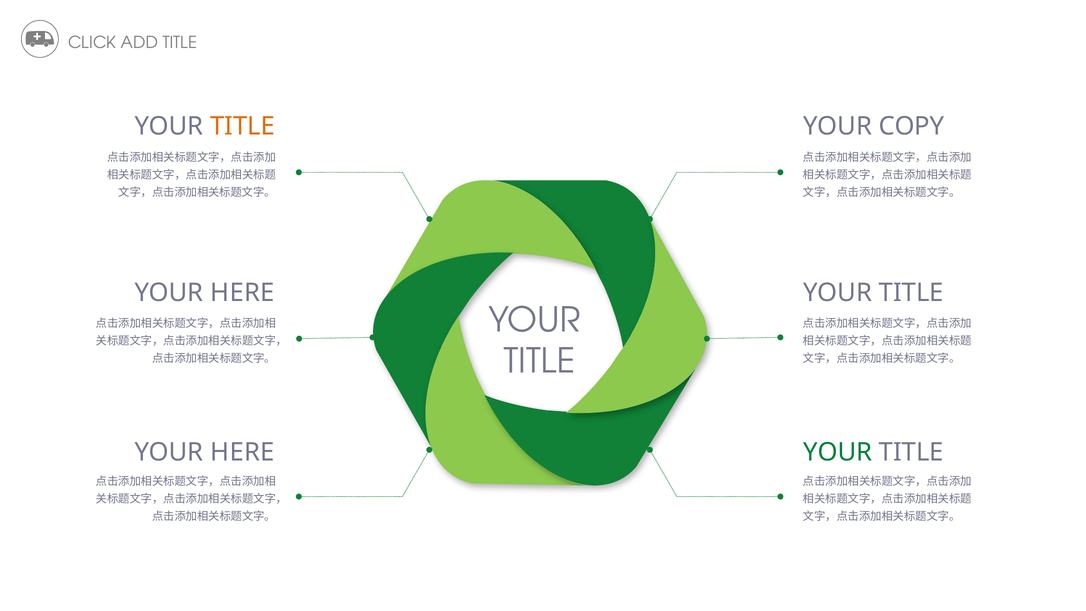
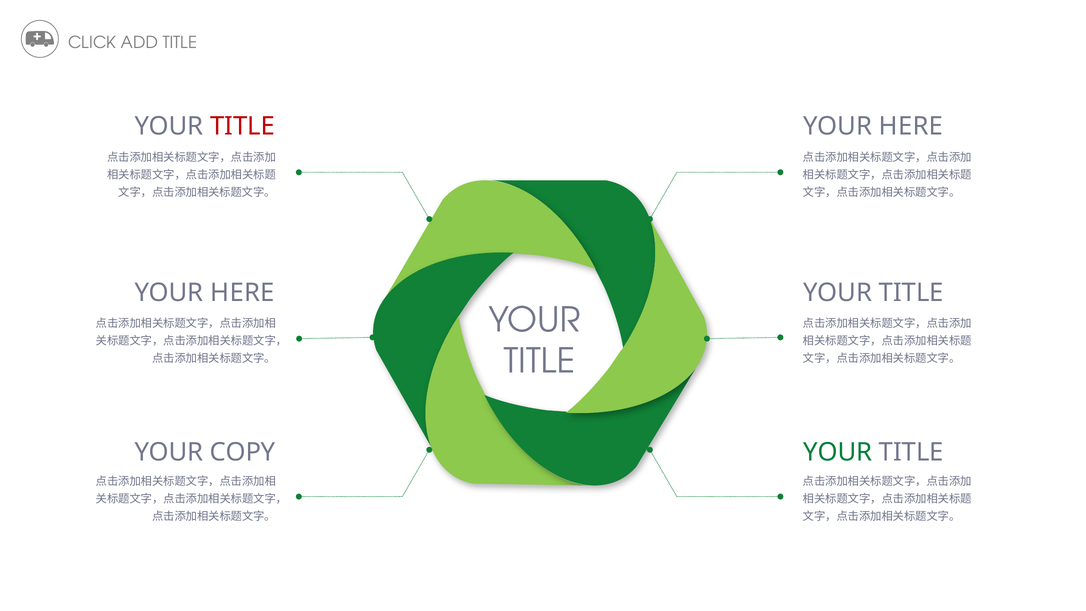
TITLE colour: orange -> red (243, 126)
COPY: COPY -> HERE (911, 126)
HERE: HERE -> COPY (243, 452)
